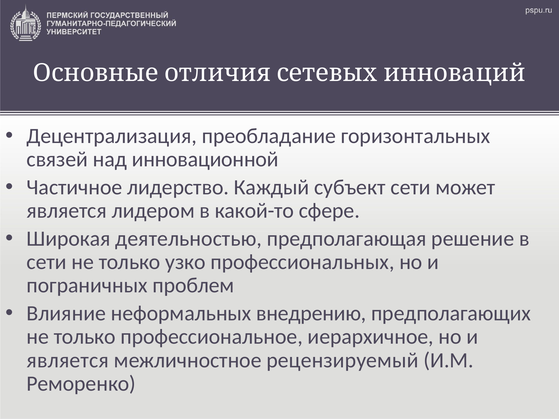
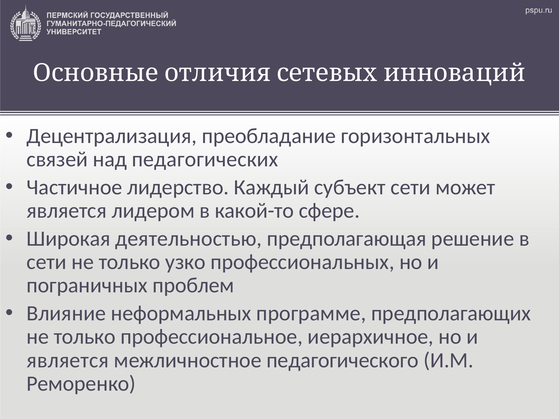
инновационной: инновационной -> педагогических (205, 159)
внедрению: внедрению -> программе (311, 313)
рецензируемый: рецензируемый -> педагогического (343, 360)
